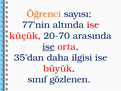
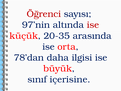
Öğrenci colour: orange -> red (44, 14)
77’nin: 77’nin -> 97’nin (36, 25)
20-70: 20-70 -> 20-35 (57, 36)
ise underline: present -> none (49, 47)
35’dan: 35’dan -> 78’dan (29, 57)
gözlenen: gözlenen -> içerisine (70, 79)
